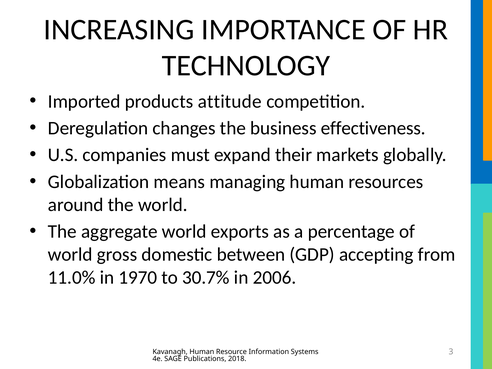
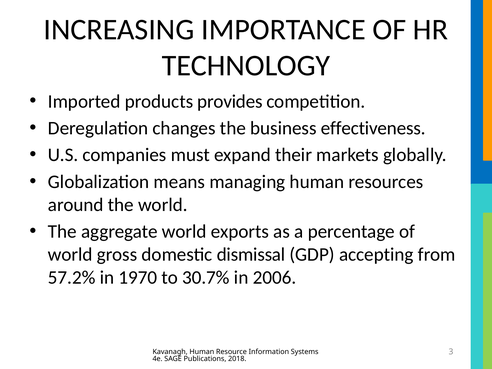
attitude: attitude -> provides (230, 101)
between: between -> dismissal (251, 255)
11.0%: 11.0% -> 57.2% (72, 278)
